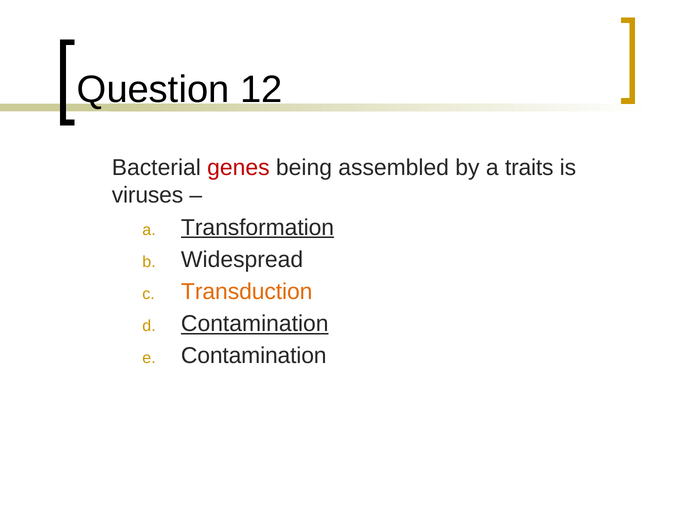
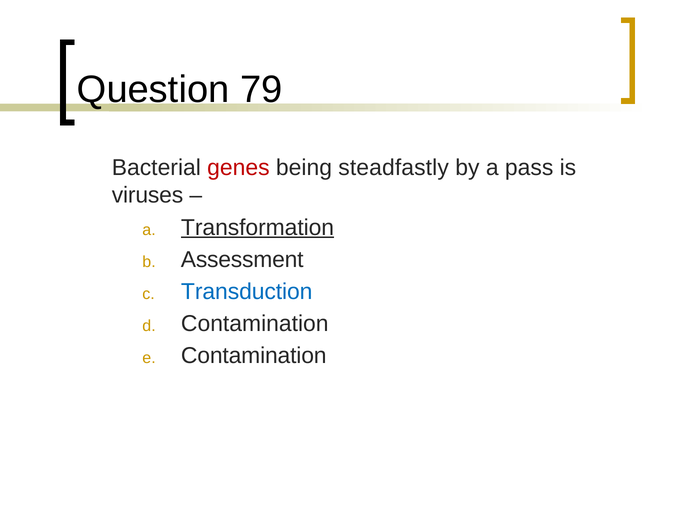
12: 12 -> 79 (261, 90)
assembled: assembled -> steadfastly (394, 168)
traits: traits -> pass (529, 168)
Widespread: Widespread -> Assessment (242, 259)
Transduction colour: orange -> blue (247, 291)
Contamination underline: present -> none (255, 323)
